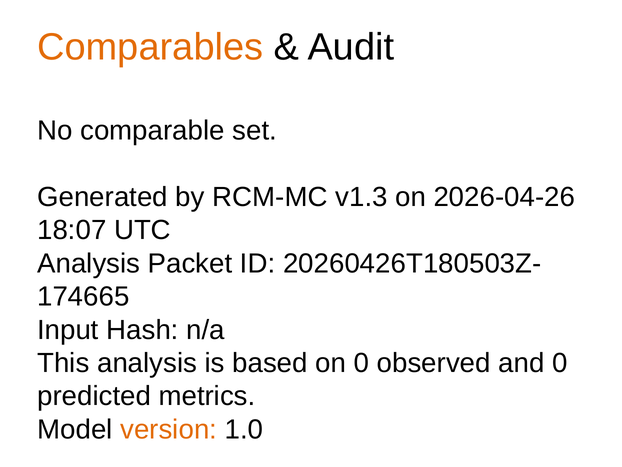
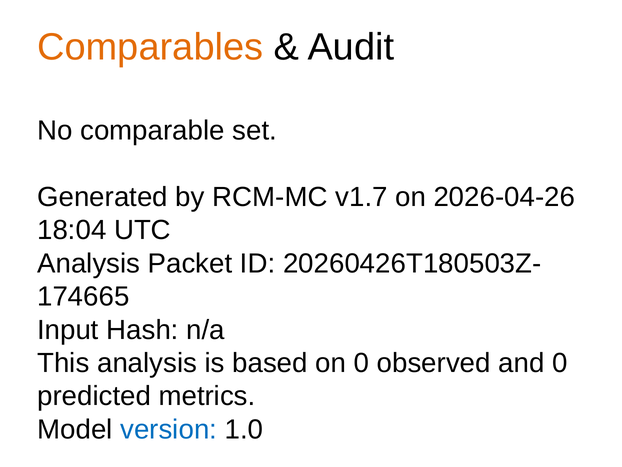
v1.3: v1.3 -> v1.7 (361, 197)
18:07: 18:07 -> 18:04 (72, 230)
version colour: orange -> blue (169, 429)
